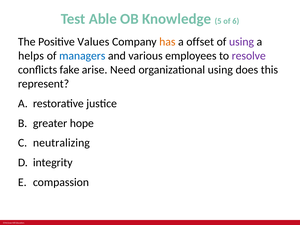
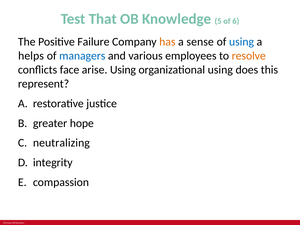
Able: Able -> That (103, 19)
Values: Values -> Failure (93, 42)
offset: offset -> sense (200, 42)
using colour: purple -> blue (242, 42)
resolve colour: purple -> orange (249, 56)
fake: fake -> face (70, 70)
arise Need: Need -> Using (123, 70)
